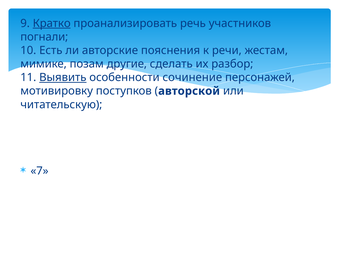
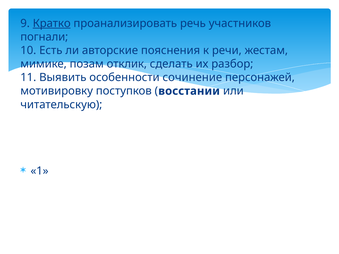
другие: другие -> отклик (127, 64)
Выявить underline: present -> none (63, 78)
авторской: авторской -> восстании (189, 91)
7: 7 -> 1 (39, 171)
